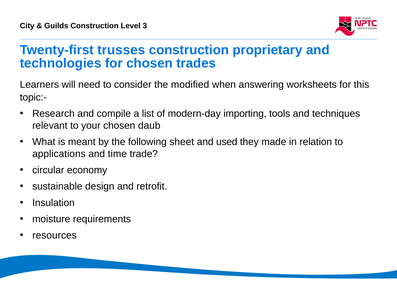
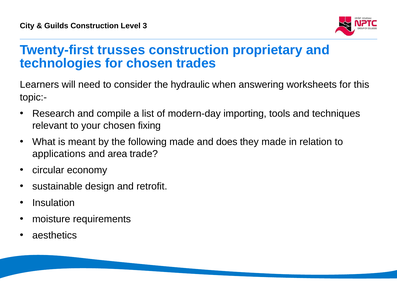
modified: modified -> hydraulic (190, 84)
daub: daub -> fixing (149, 125)
following sheet: sheet -> made (182, 142)
used: used -> does (227, 142)
time: time -> area (117, 154)
resources: resources -> aesthetics (55, 235)
